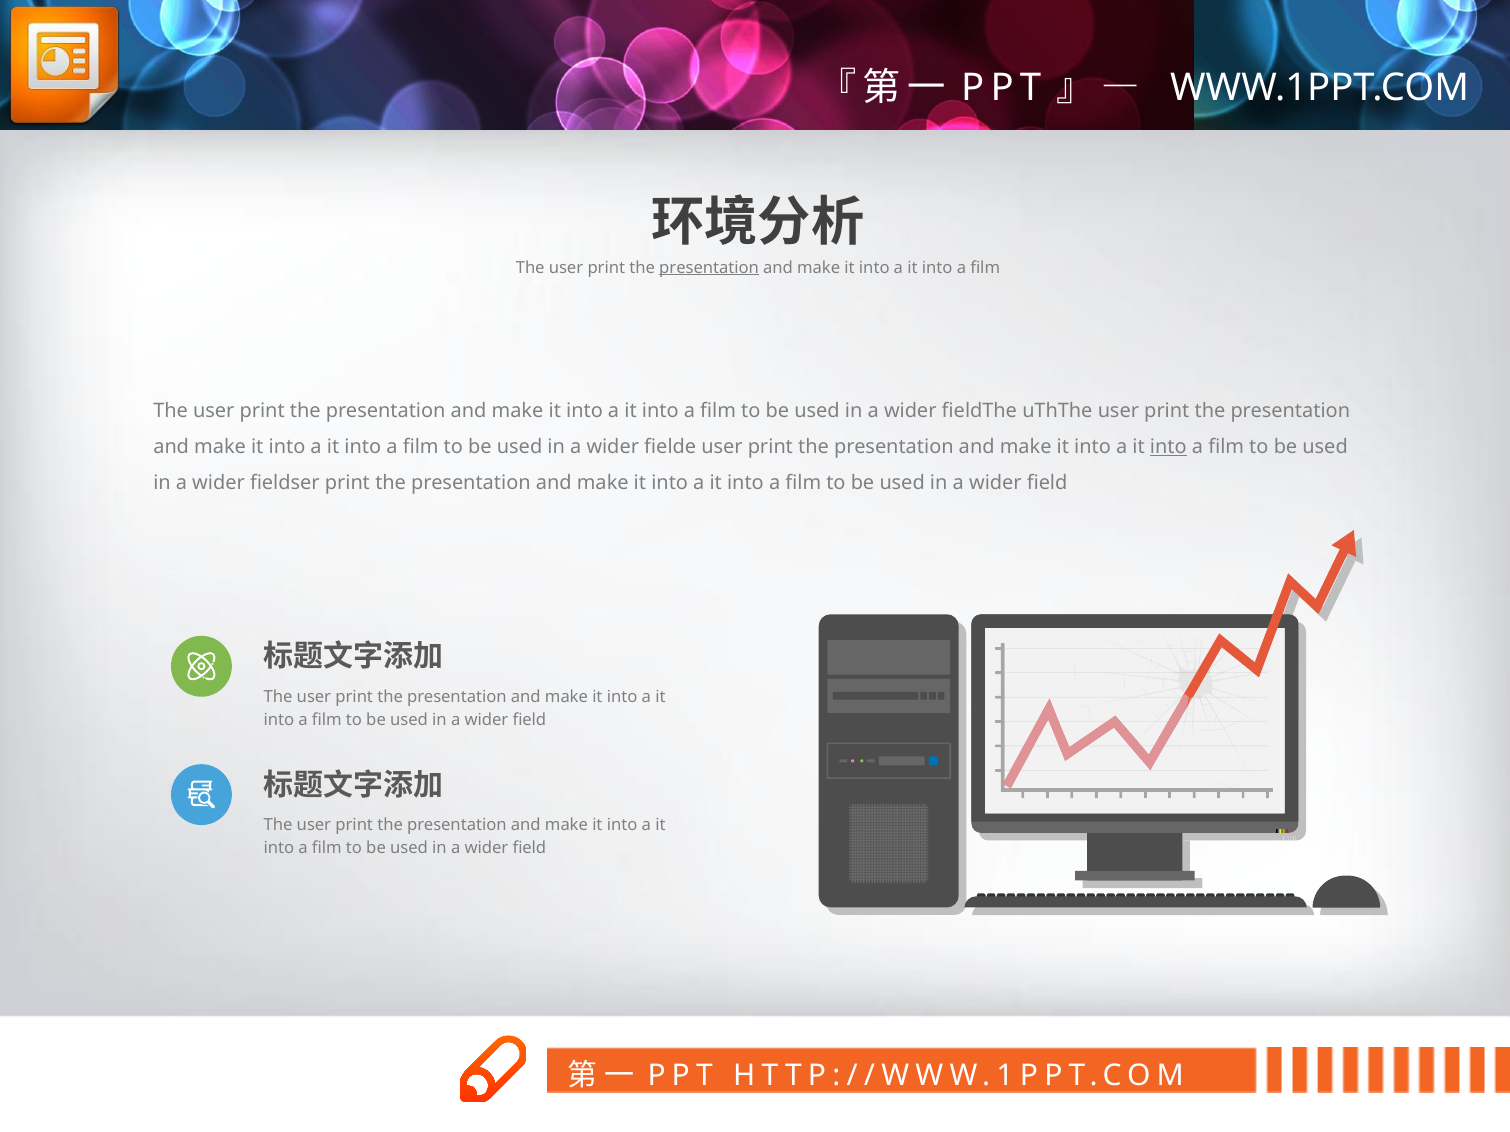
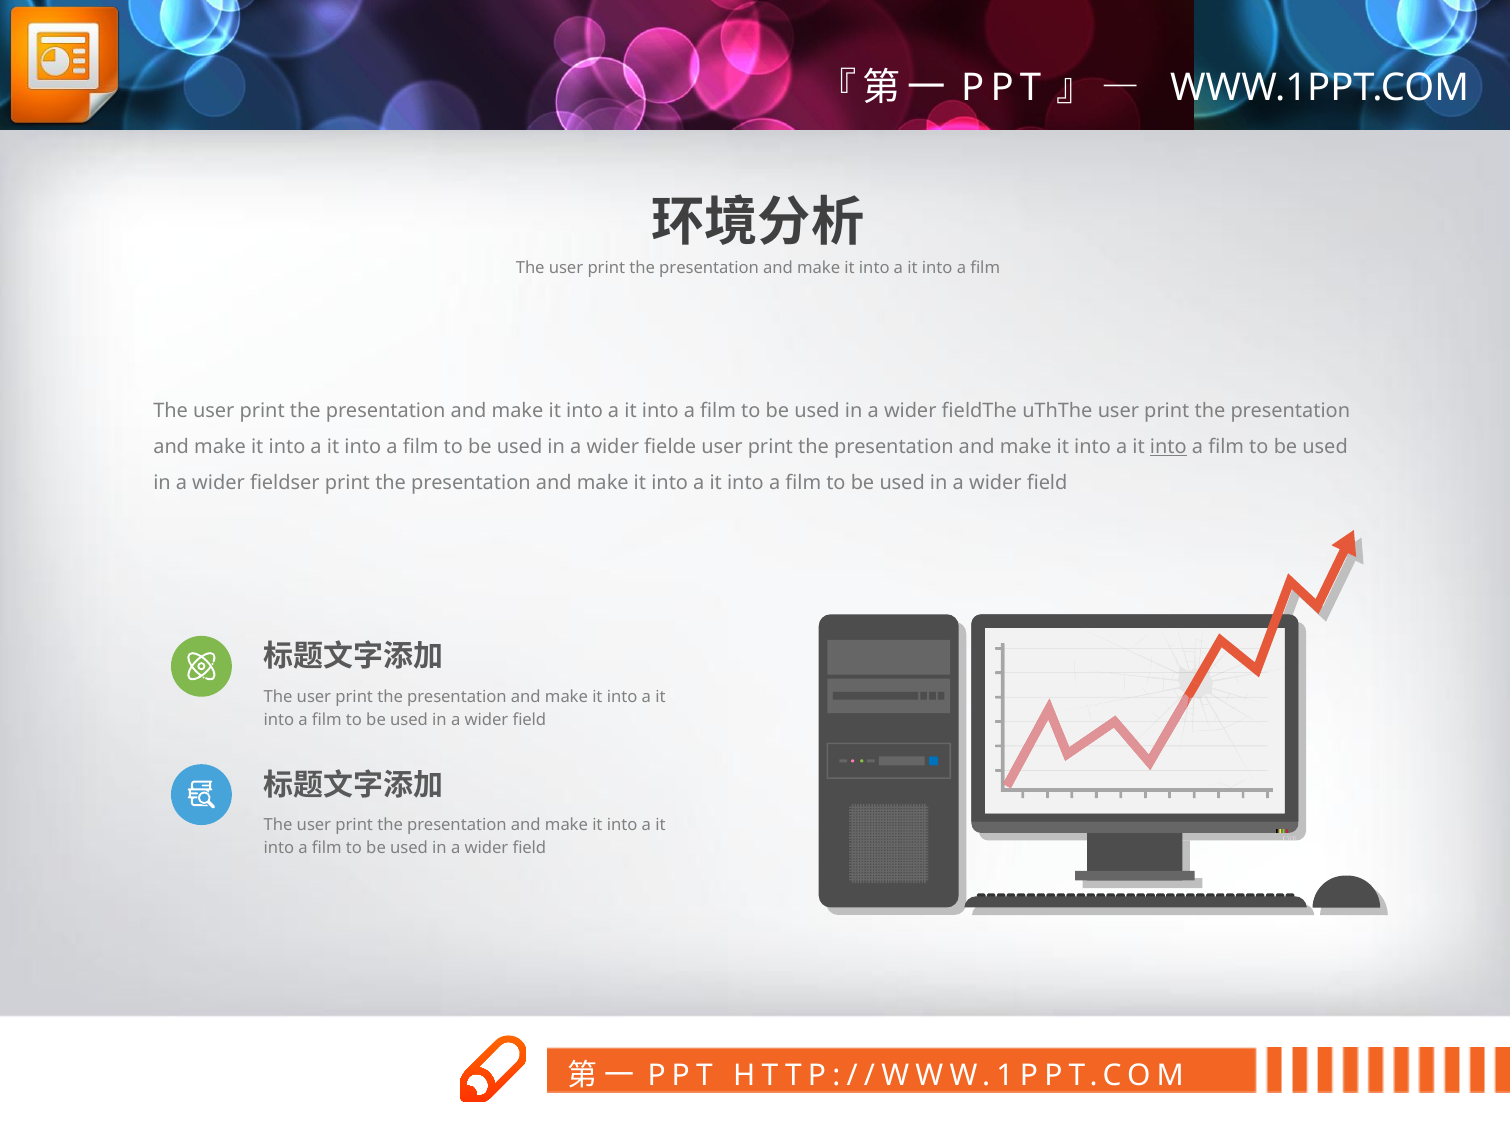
presentation underline: present -> none (709, 268)
